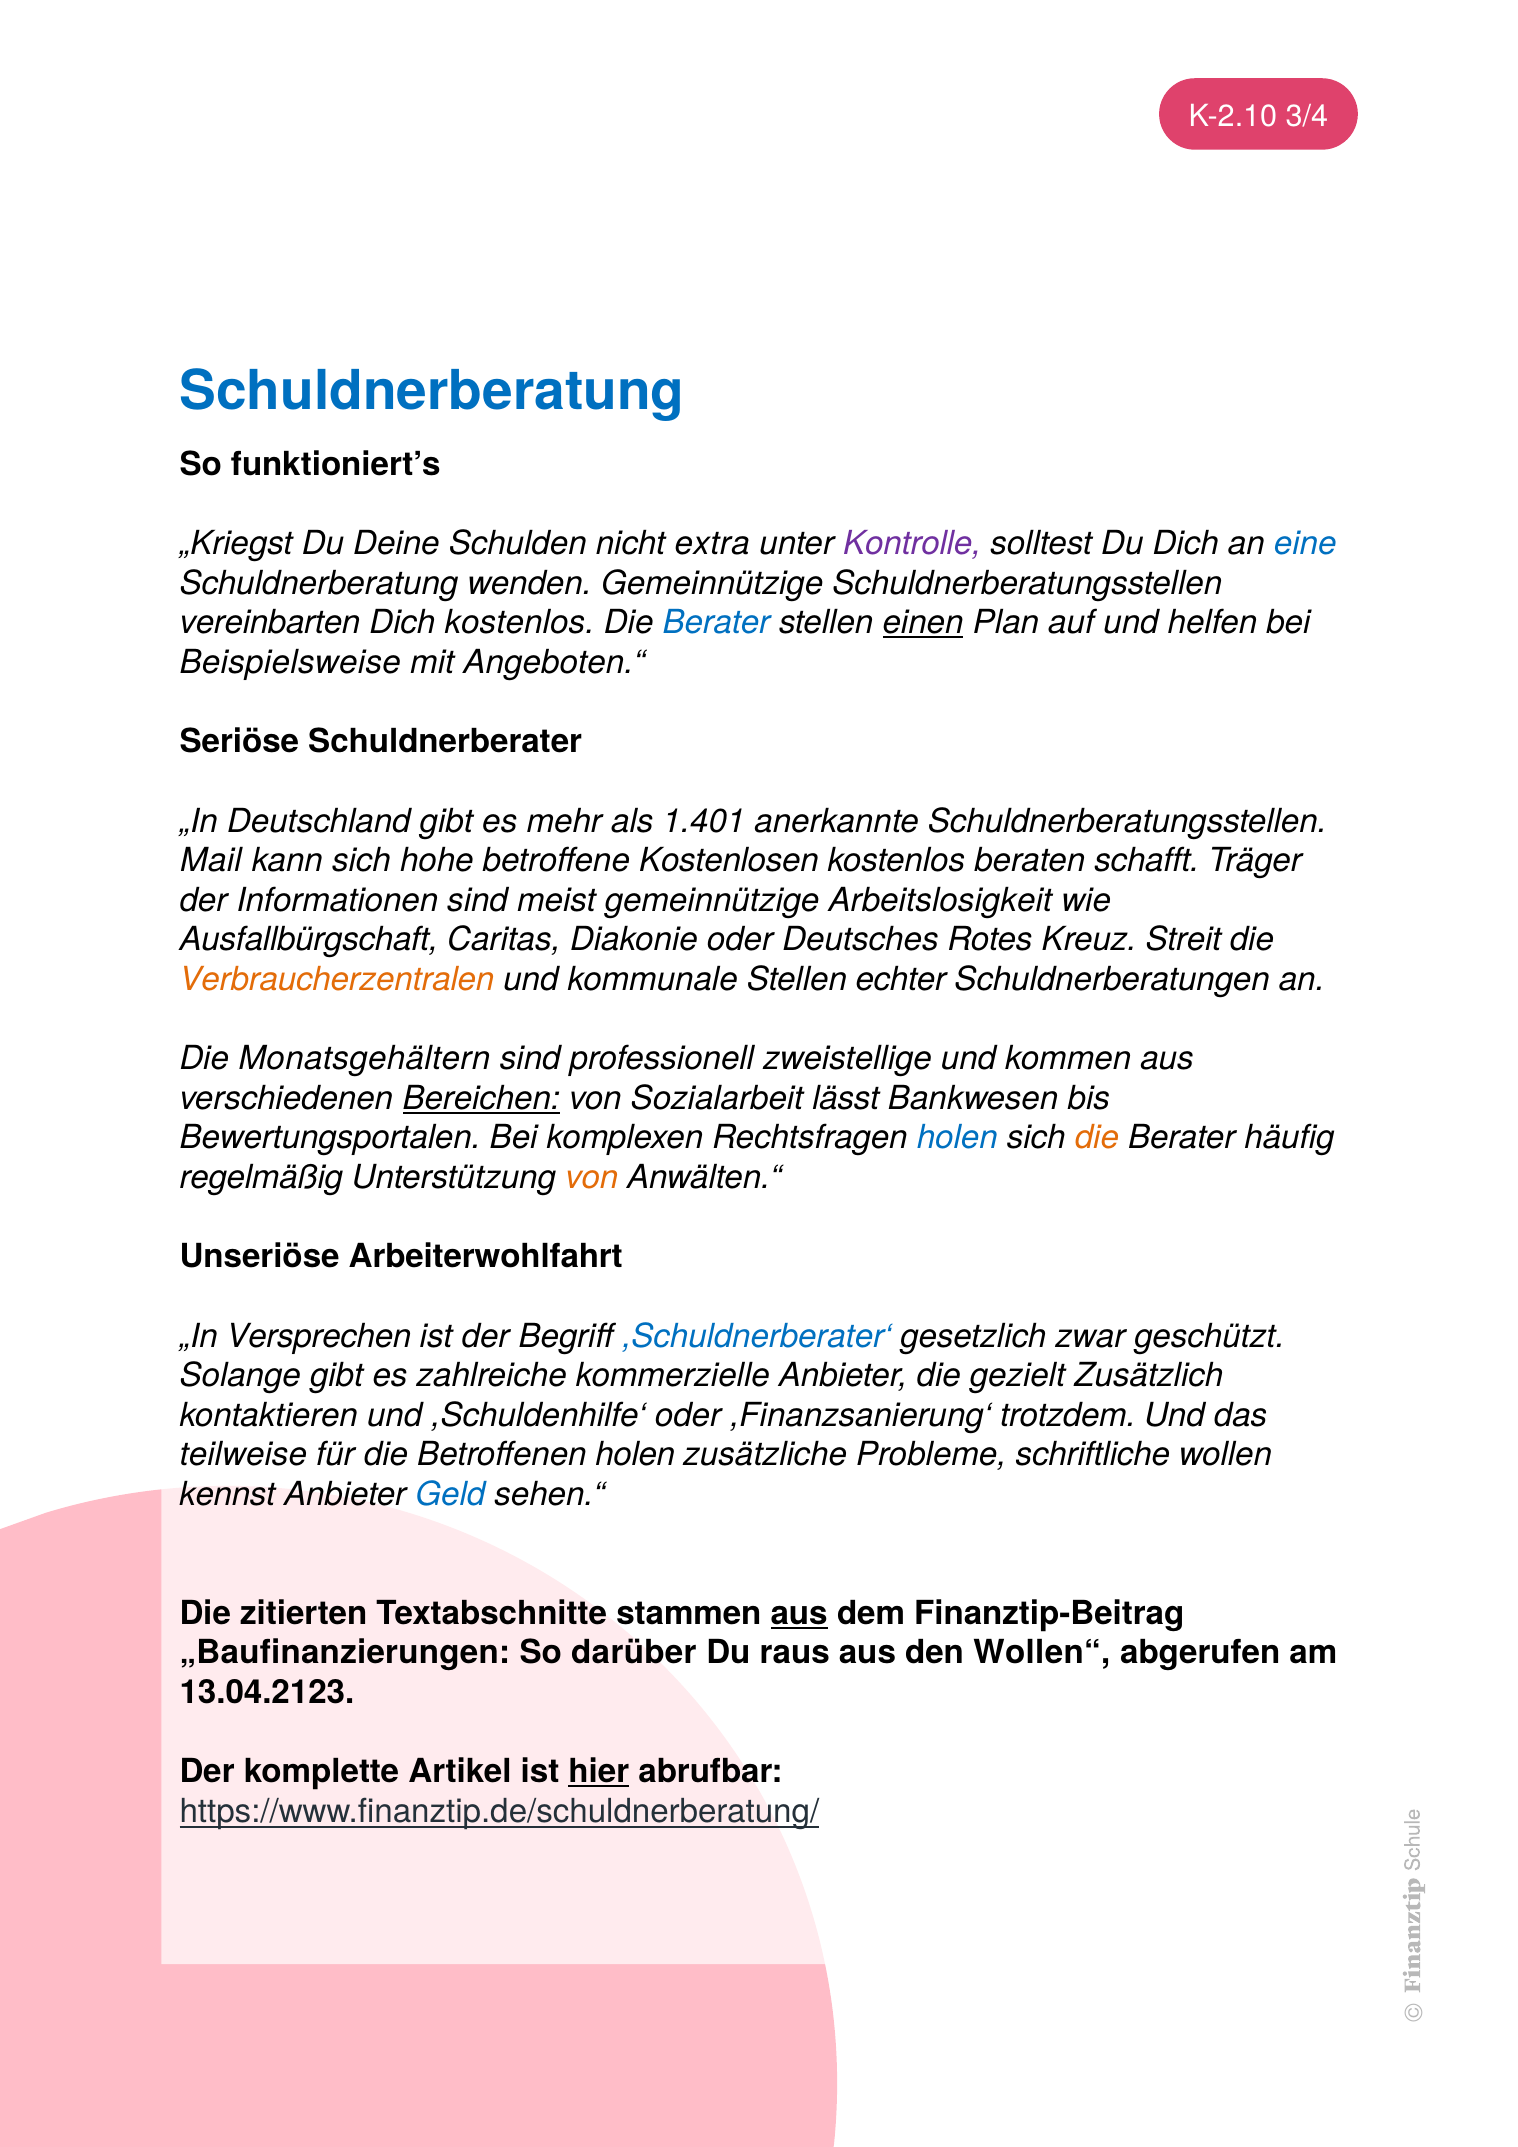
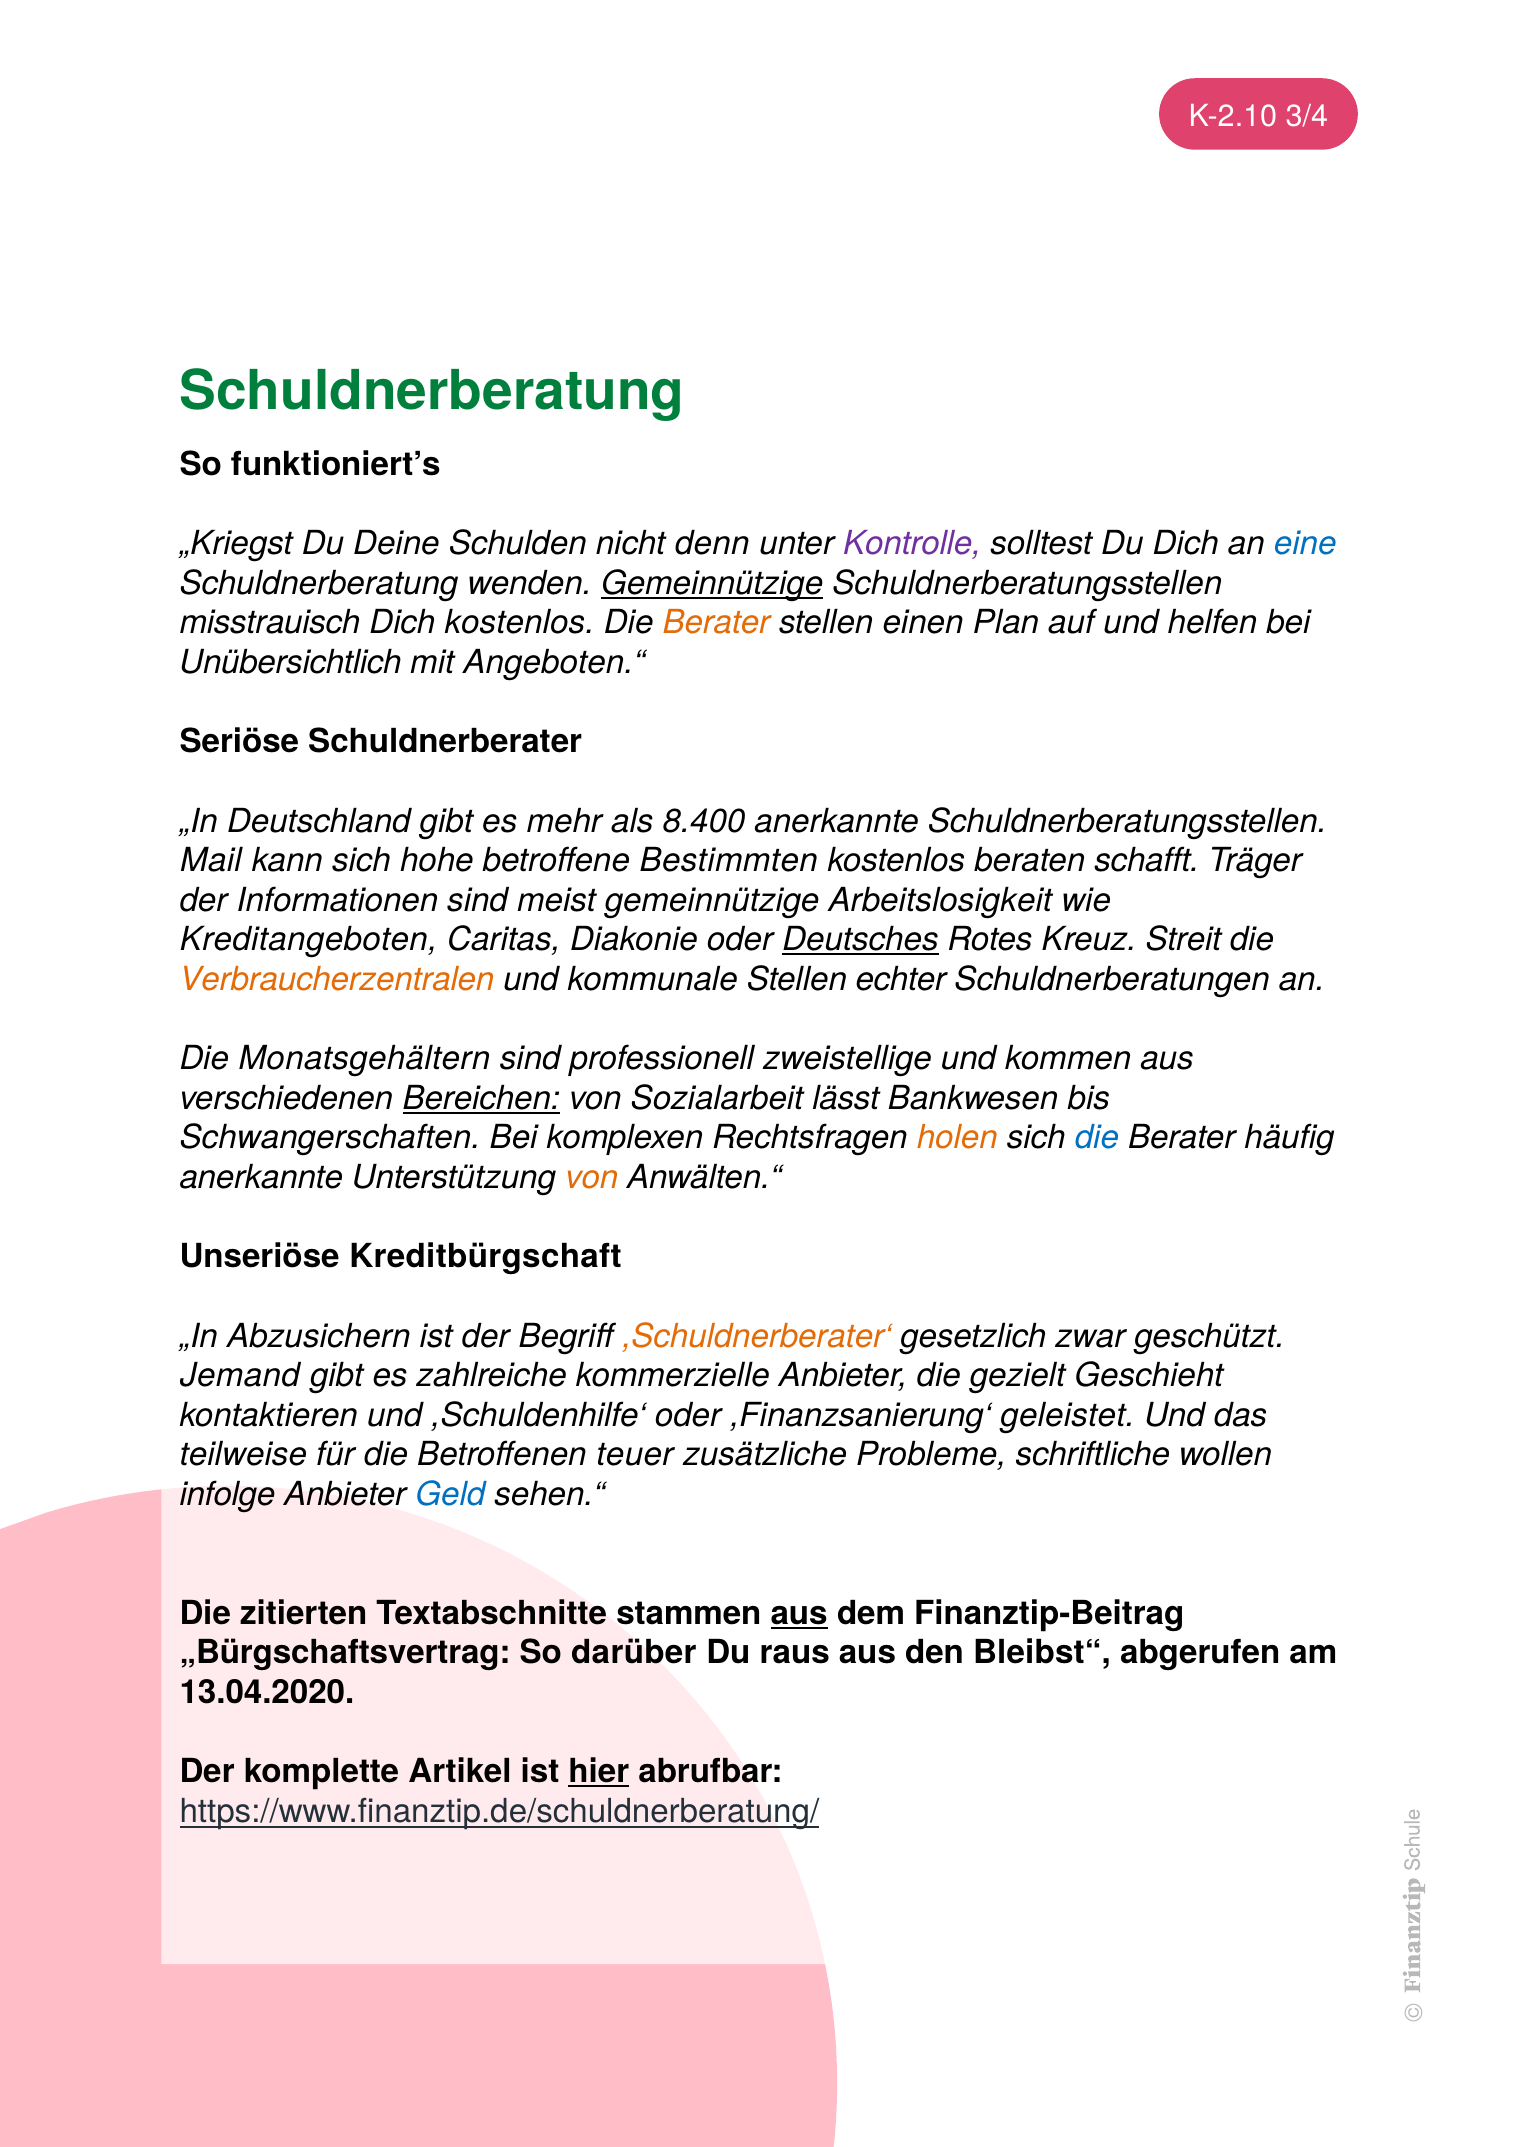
Schuldnerberatung colour: blue -> green (432, 391)
extra: extra -> denn (712, 544)
Gemeinnützige underline: none -> present (712, 583)
vereinbarten: vereinbarten -> misstrauisch (270, 623)
Berater colour: blue -> orange (716, 623)
einen underline: present -> none (923, 623)
Beispielsweise: Beispielsweise -> Unübersichtlich (291, 663)
1.401: 1.401 -> 8.400 (704, 821)
Kostenlosen: Kostenlosen -> Bestimmten (729, 861)
Ausfallbürgschaft: Ausfallbürgschaft -> Kreditangeboten (309, 940)
Deutsches underline: none -> present (860, 940)
Bewertungsportalen: Bewertungsportalen -> Schwangerschaften (330, 1138)
holen colour: blue -> orange (957, 1138)
die colour: orange -> blue (1097, 1138)
regelmäßig: regelmäßig -> anerkannte (261, 1178)
Arbeiterwohlfahrt: Arbeiterwohlfahrt -> Kreditbürgschaft (485, 1257)
Versprechen: Versprechen -> Abzusichern (319, 1336)
,Schuldnerberater‘ colour: blue -> orange (757, 1336)
Solange: Solange -> Jemand (240, 1376)
Zusätzlich: Zusätzlich -> Geschieht (1149, 1376)
trotzdem: trotzdem -> geleistet (1068, 1415)
Betroffenen holen: holen -> teuer (635, 1455)
kennst: kennst -> infolge (227, 1494)
„Baufinanzierungen: „Baufinanzierungen -> „Bürgschaftsvertrag (345, 1653)
Wollen“: Wollen“ -> Bleibst“ (1042, 1653)
13.04.2123: 13.04.2123 -> 13.04.2020 (267, 1693)
